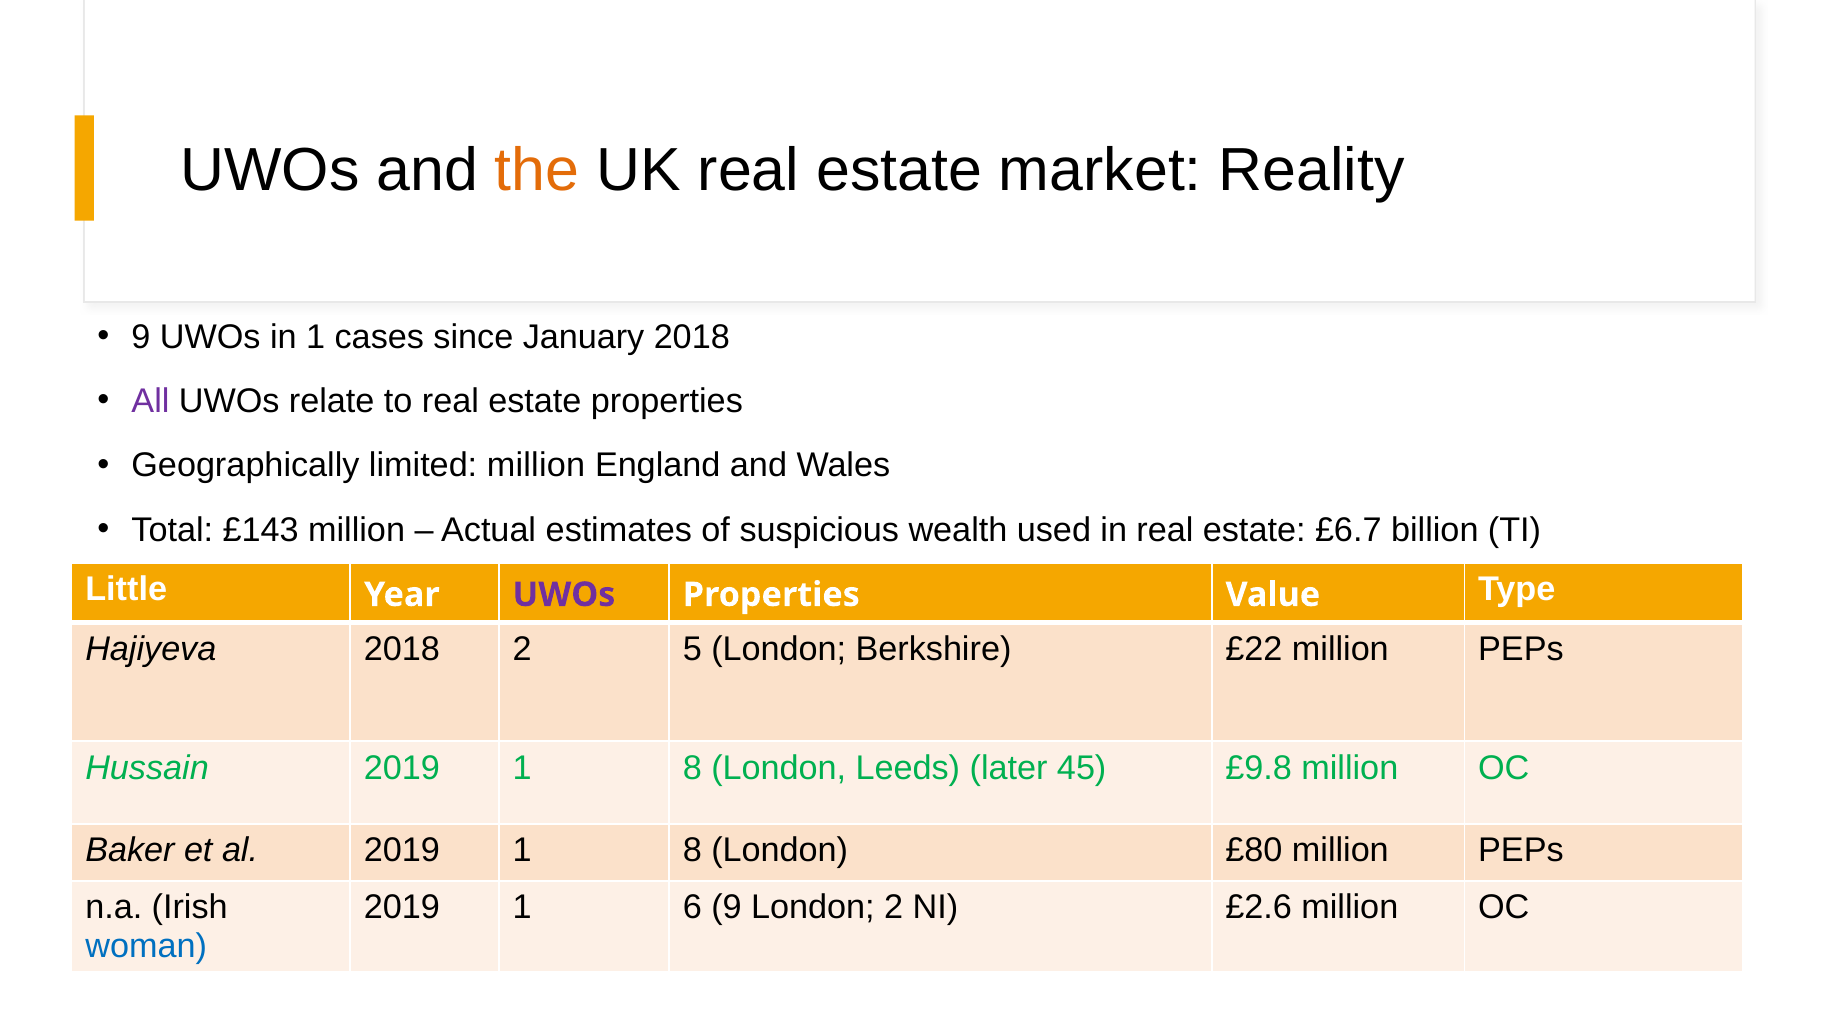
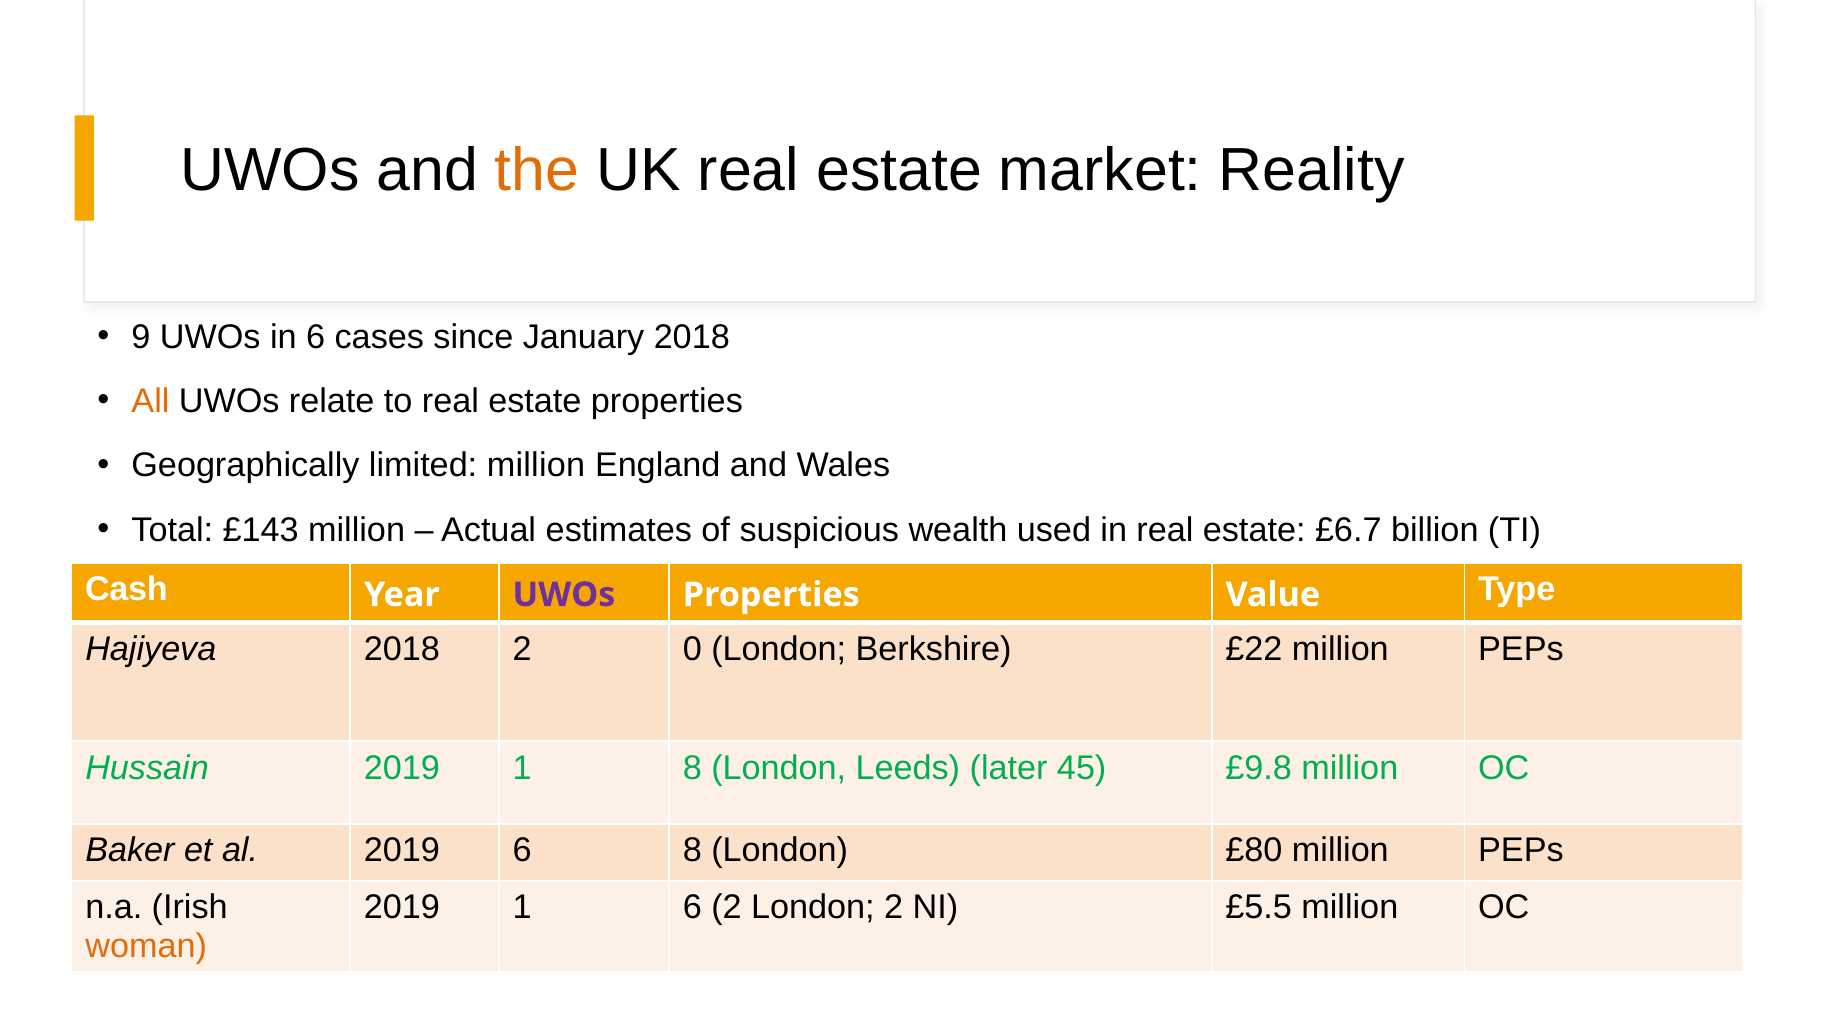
in 1: 1 -> 6 (316, 338)
All colour: purple -> orange (150, 402)
Little: Little -> Cash (126, 590)
5: 5 -> 0 (692, 650)
al 2019 1: 1 -> 6 (522, 851)
6 9: 9 -> 2 (726, 908)
£2.6: £2.6 -> £5.5 (1259, 908)
woman colour: blue -> orange (146, 946)
